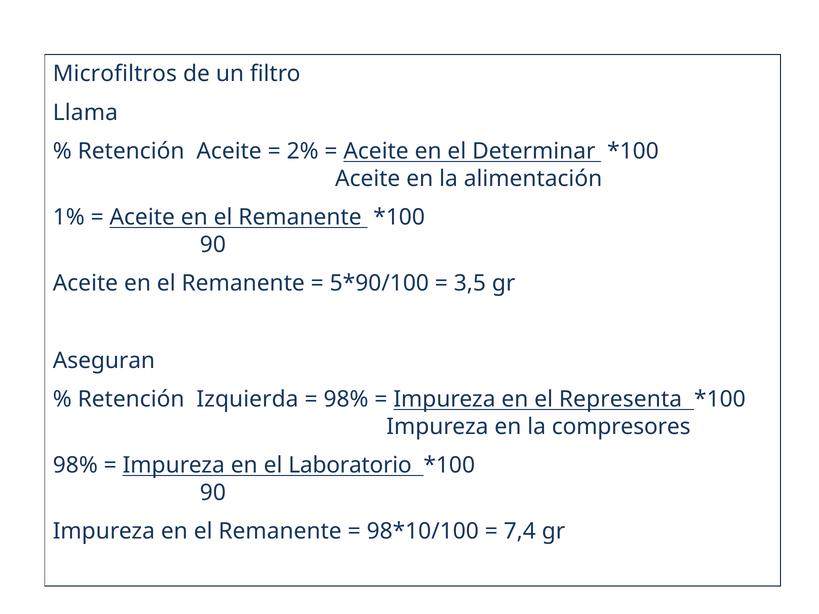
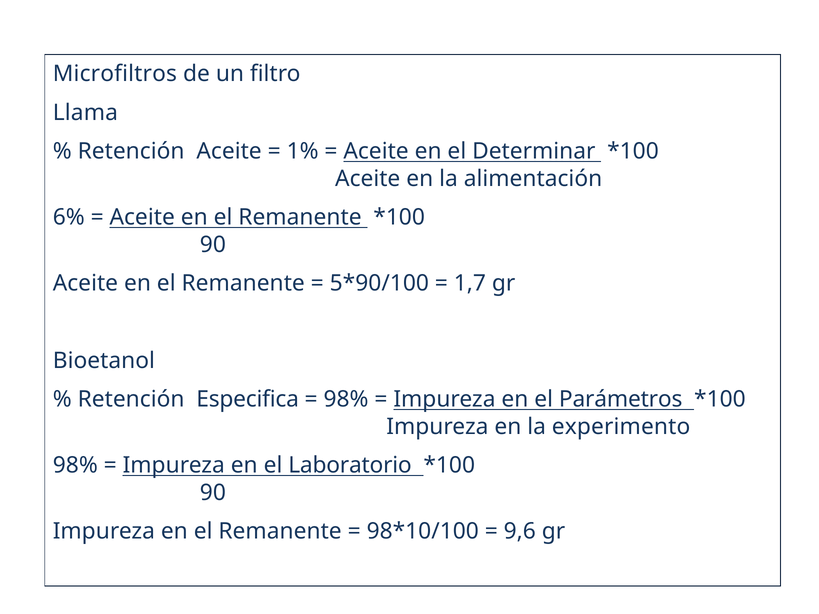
2%: 2% -> 1% (303, 151)
1%: 1% -> 6% (69, 217)
3,5: 3,5 -> 1,7 (470, 283)
Aseguran: Aseguran -> Bioetanol (104, 361)
Izquierda: Izquierda -> Especifica (248, 399)
Representa: Representa -> Parámetros (621, 399)
compresores: compresores -> experimento (621, 427)
7,4: 7,4 -> 9,6 (520, 531)
